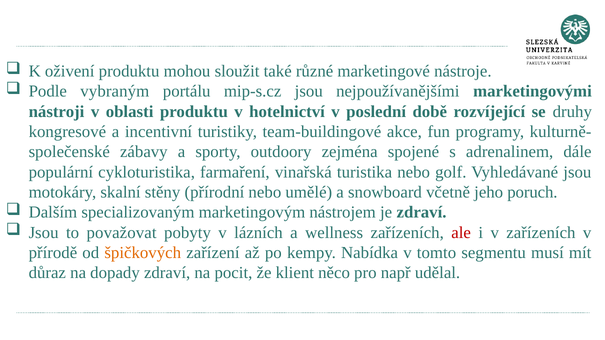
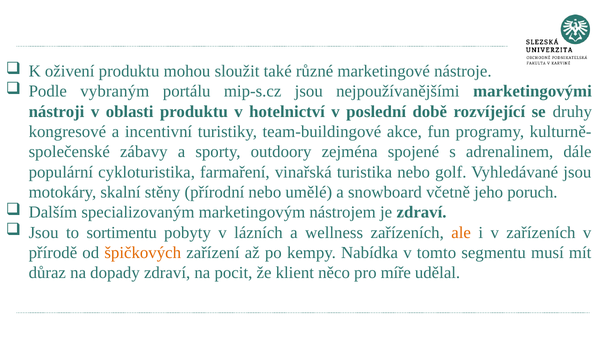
považovat: považovat -> sortimentu (122, 233)
ale colour: red -> orange (461, 233)
např: např -> míře (396, 273)
